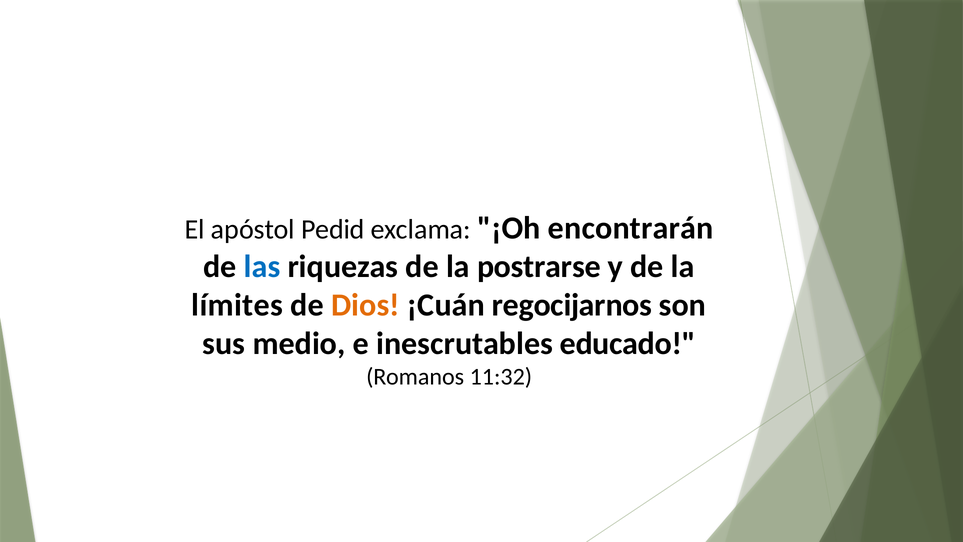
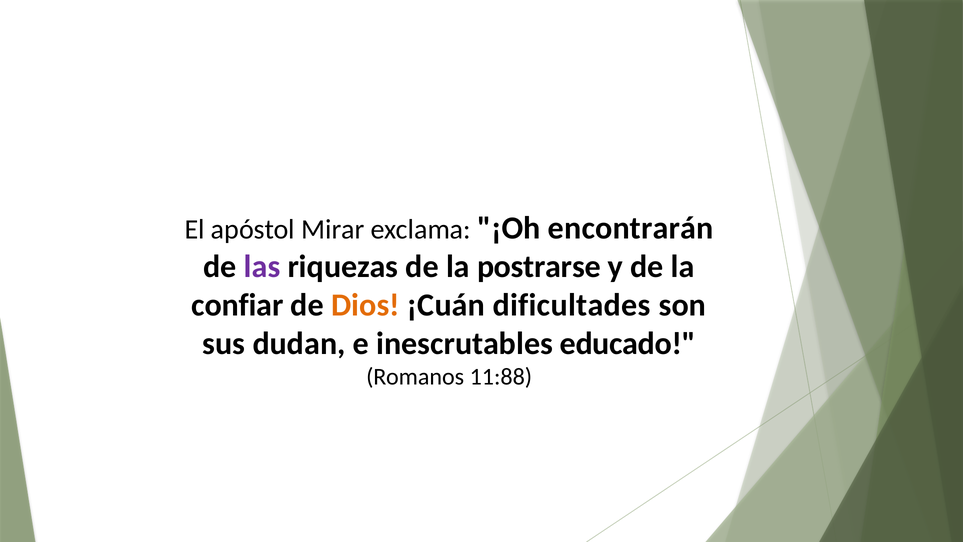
Pedid: Pedid -> Mirar (333, 229)
las colour: blue -> purple (262, 266)
límites: límites -> confiar (237, 305)
regocijarnos: regocijarnos -> dificultades (572, 305)
medio: medio -> dudan (299, 343)
11:32: 11:32 -> 11:88 (501, 377)
